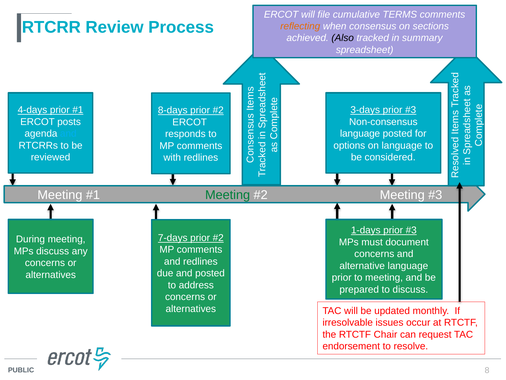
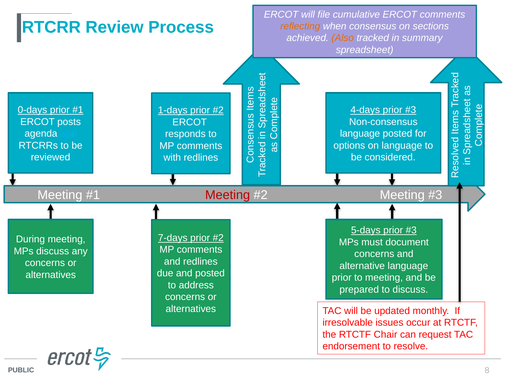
cumulative TERMS: TERMS -> ERCOT (400, 14)
Also colour: black -> orange (343, 38)
4-days: 4-days -> 0-days (32, 110)
3-days: 3-days -> 4-days (365, 110)
8-days: 8-days -> 1-days (173, 110)
Meeting colour: green -> red (228, 195)
1-days: 1-days -> 5-days (366, 230)
